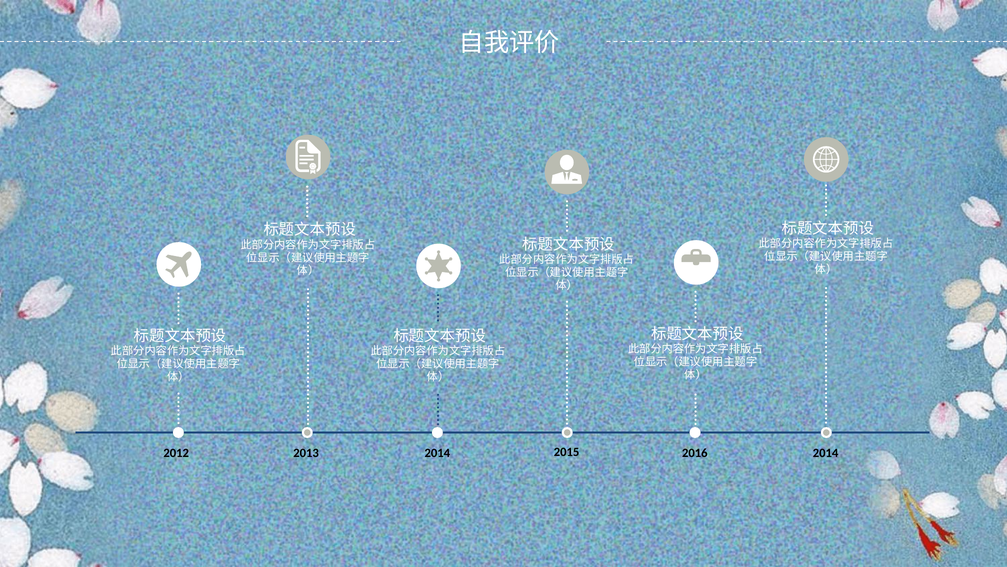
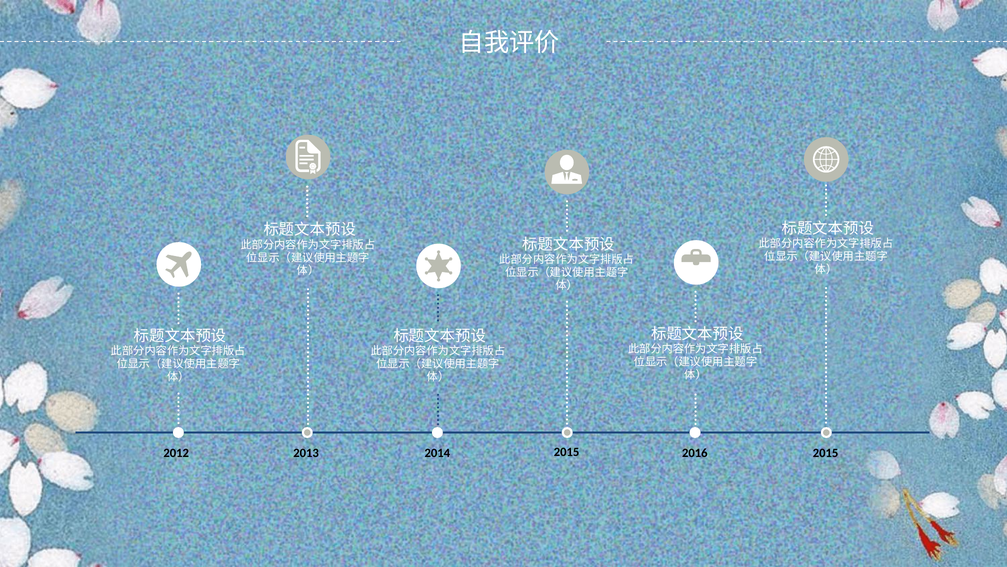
2014: 2014 -> 2015 (826, 453)
